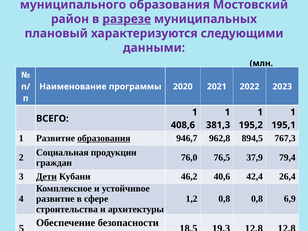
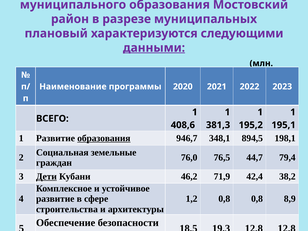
разрезе underline: present -> none (127, 19)
данными underline: none -> present (154, 48)
962,8: 962,8 -> 348,1 (220, 138)
767,3: 767,3 -> 198,1 (285, 138)
продукции: продукции -> земельные (114, 152)
37,9: 37,9 -> 44,7 (255, 158)
40,6: 40,6 -> 71,9 (222, 176)
26,4: 26,4 -> 38,2 (287, 176)
6,9: 6,9 -> 8,9 (290, 199)
